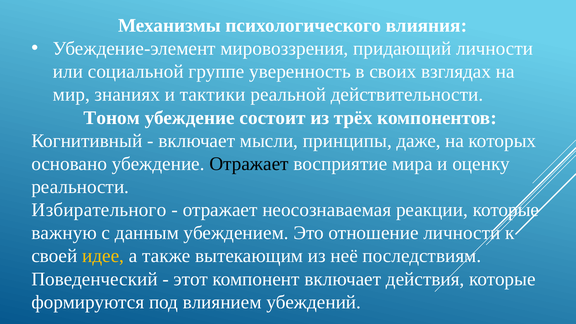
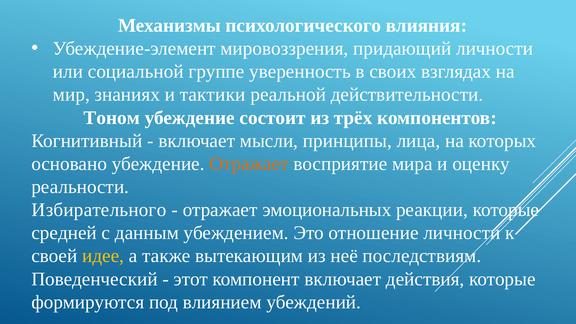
даже: даже -> лица (418, 141)
Отражает colour: black -> orange (249, 164)
неосознаваемая: неосознаваемая -> эмоциональных (327, 210)
важную: важную -> средней (64, 233)
